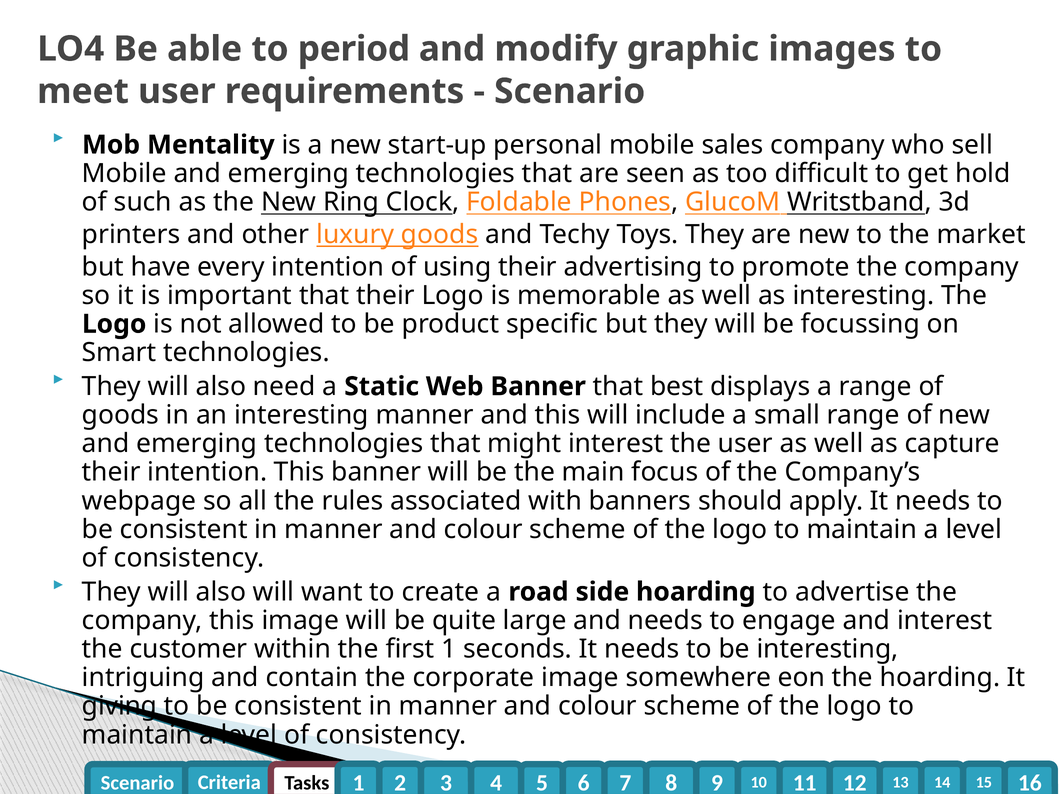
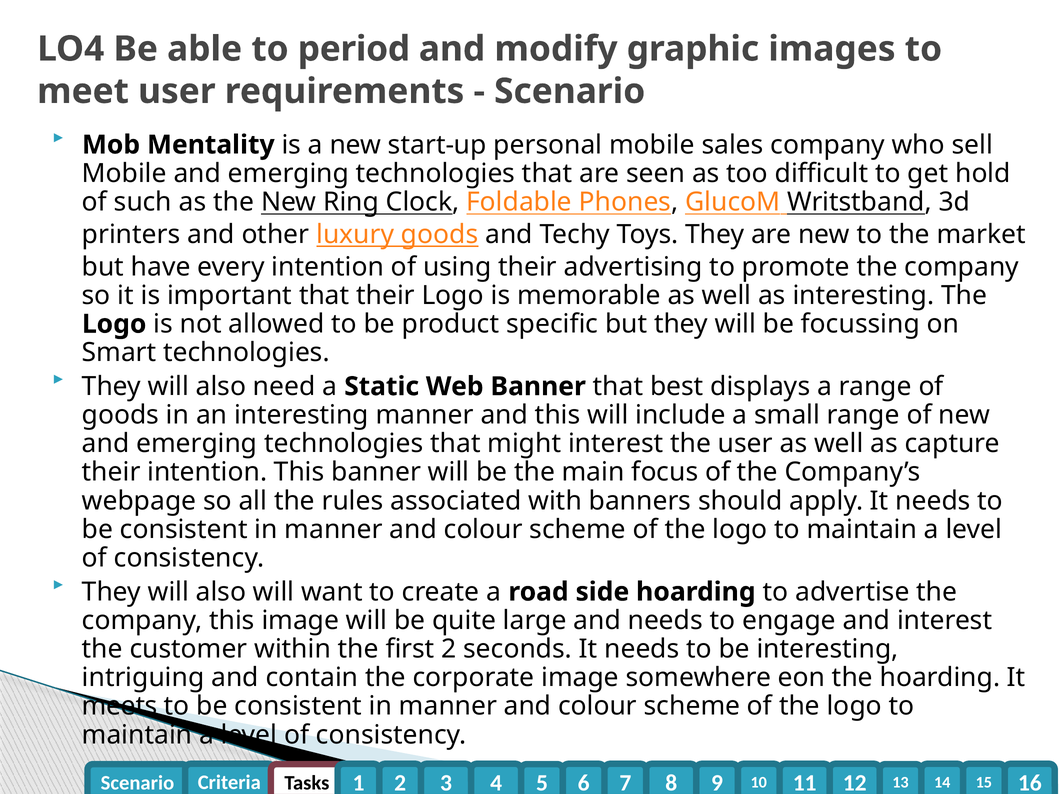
first 1: 1 -> 2 (449, 649)
giving: giving -> meets (120, 706)
